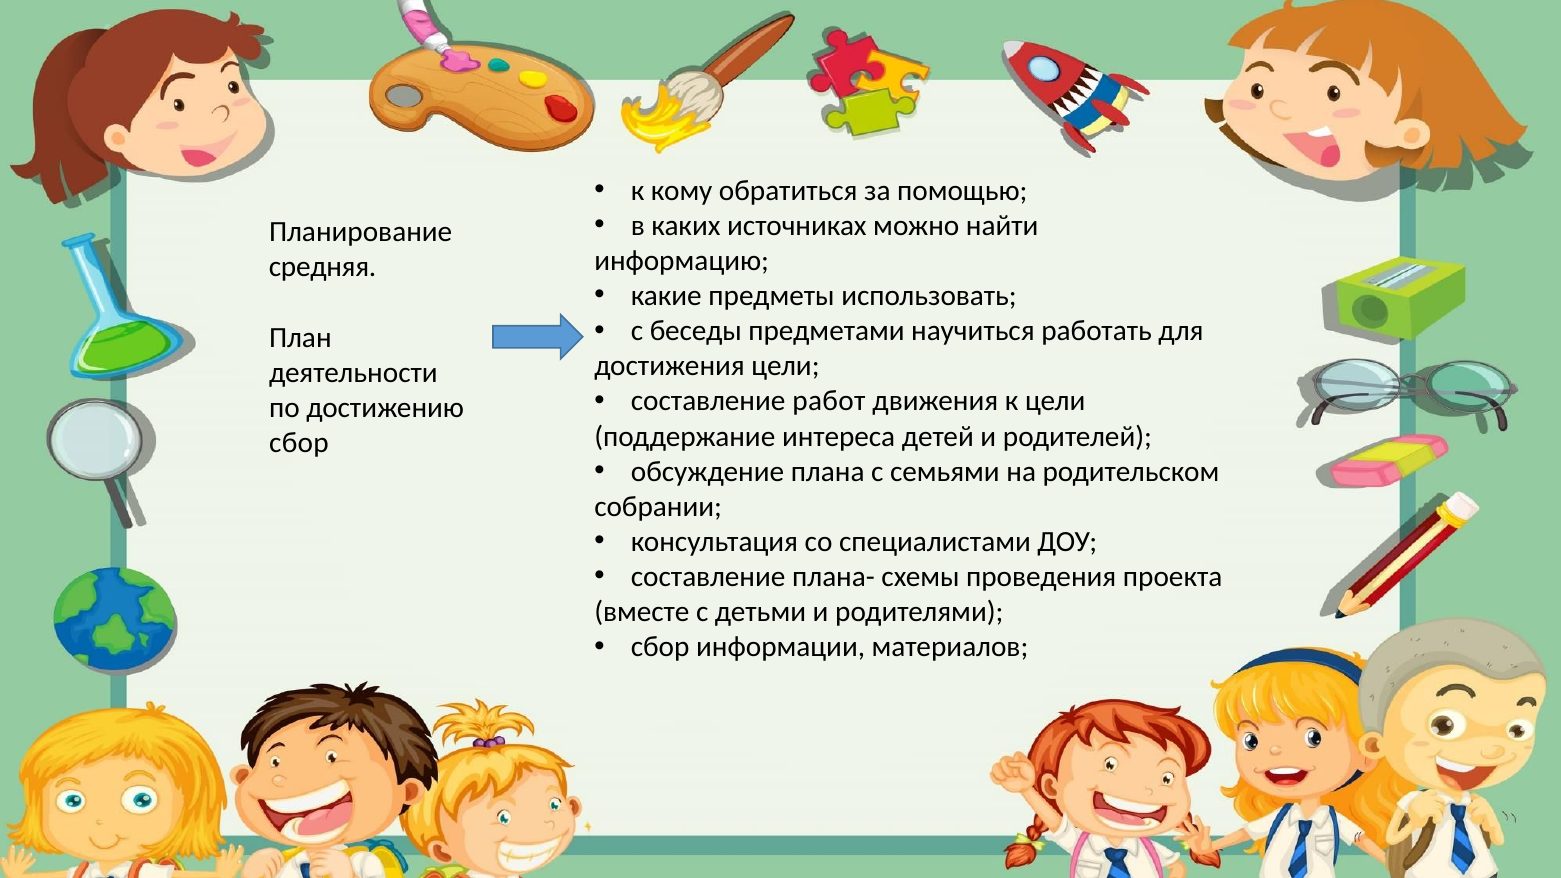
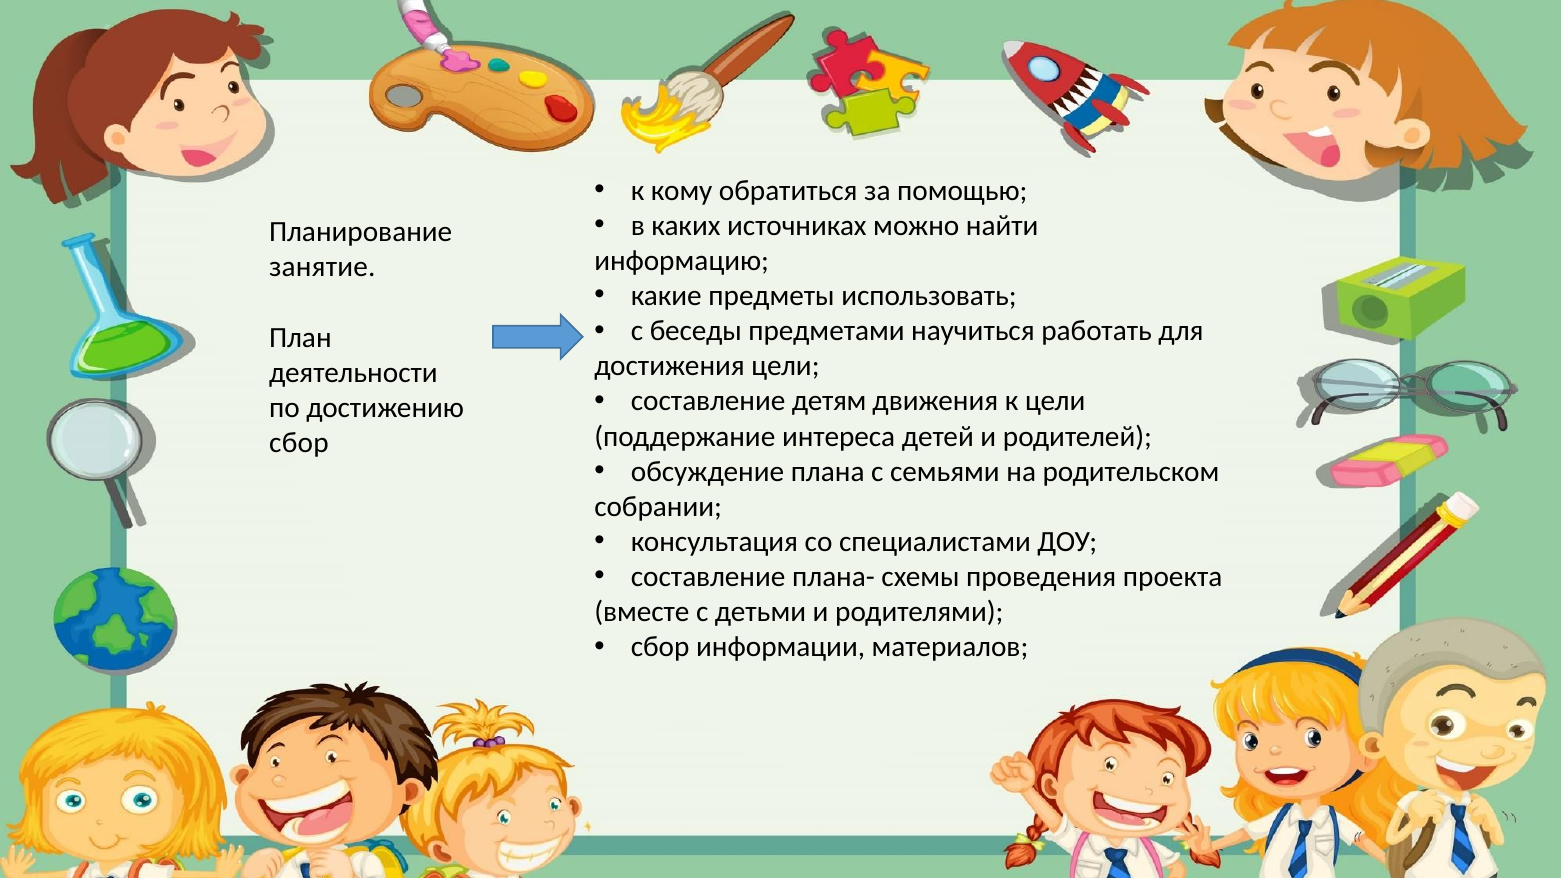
средняя: средняя -> занятие (322, 267)
работ: работ -> детям (829, 401)
